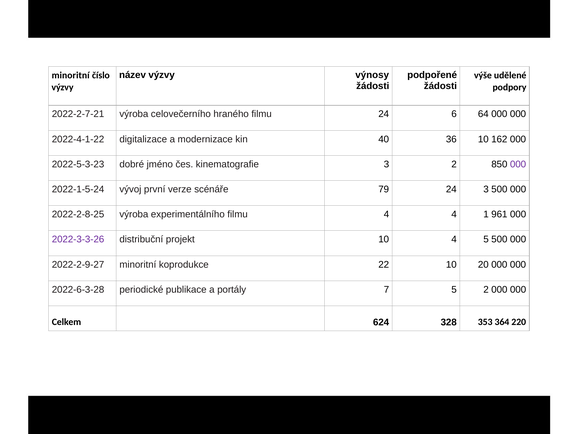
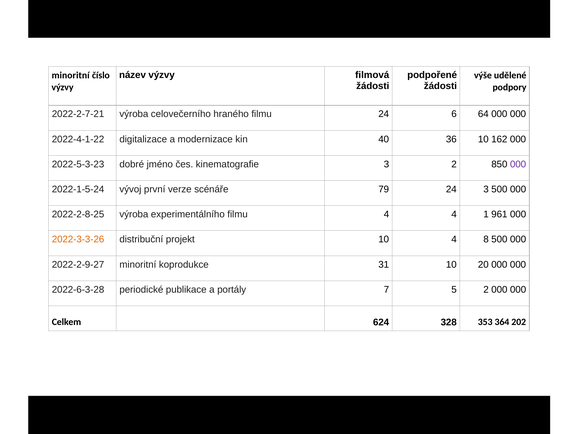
výnosy: výnosy -> filmová (372, 75)
2022-3-3-26 colour: purple -> orange (78, 239)
4 5: 5 -> 8 (486, 239)
22: 22 -> 31 (384, 264)
220: 220 -> 202 (519, 322)
